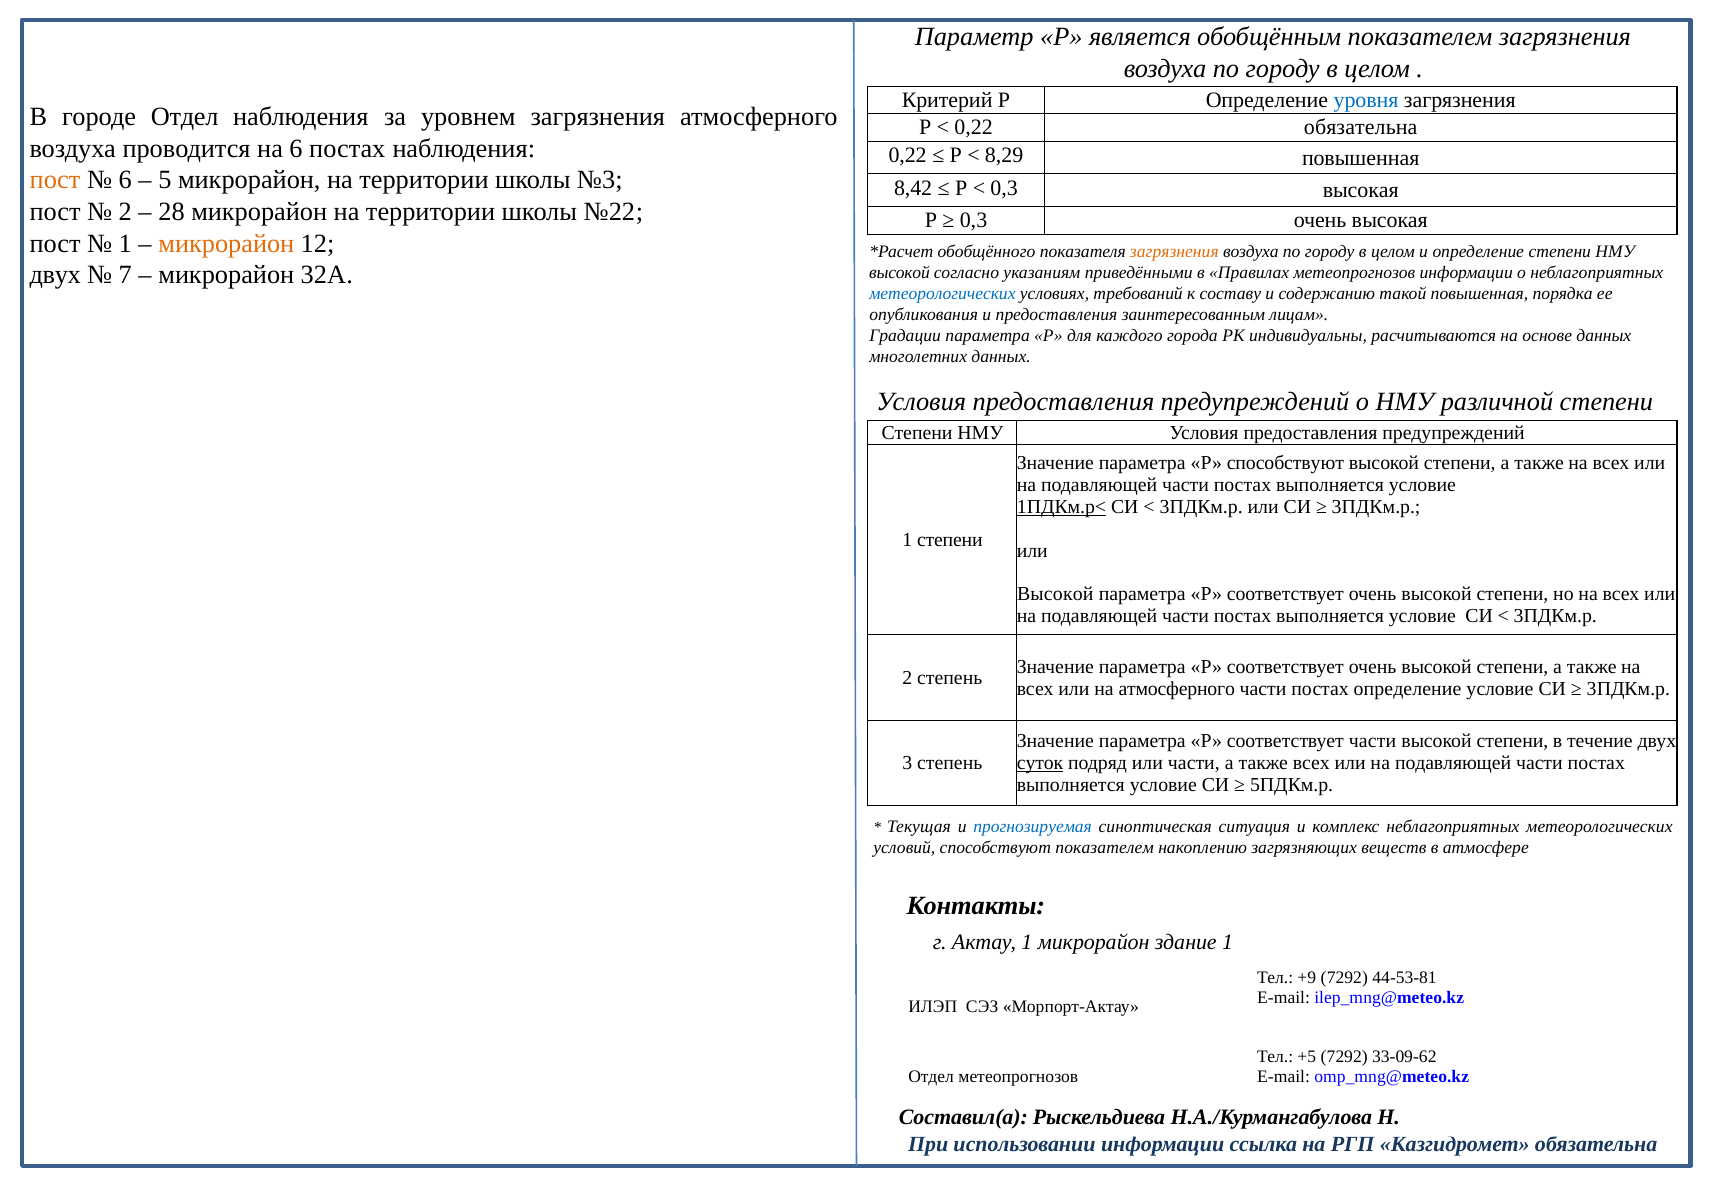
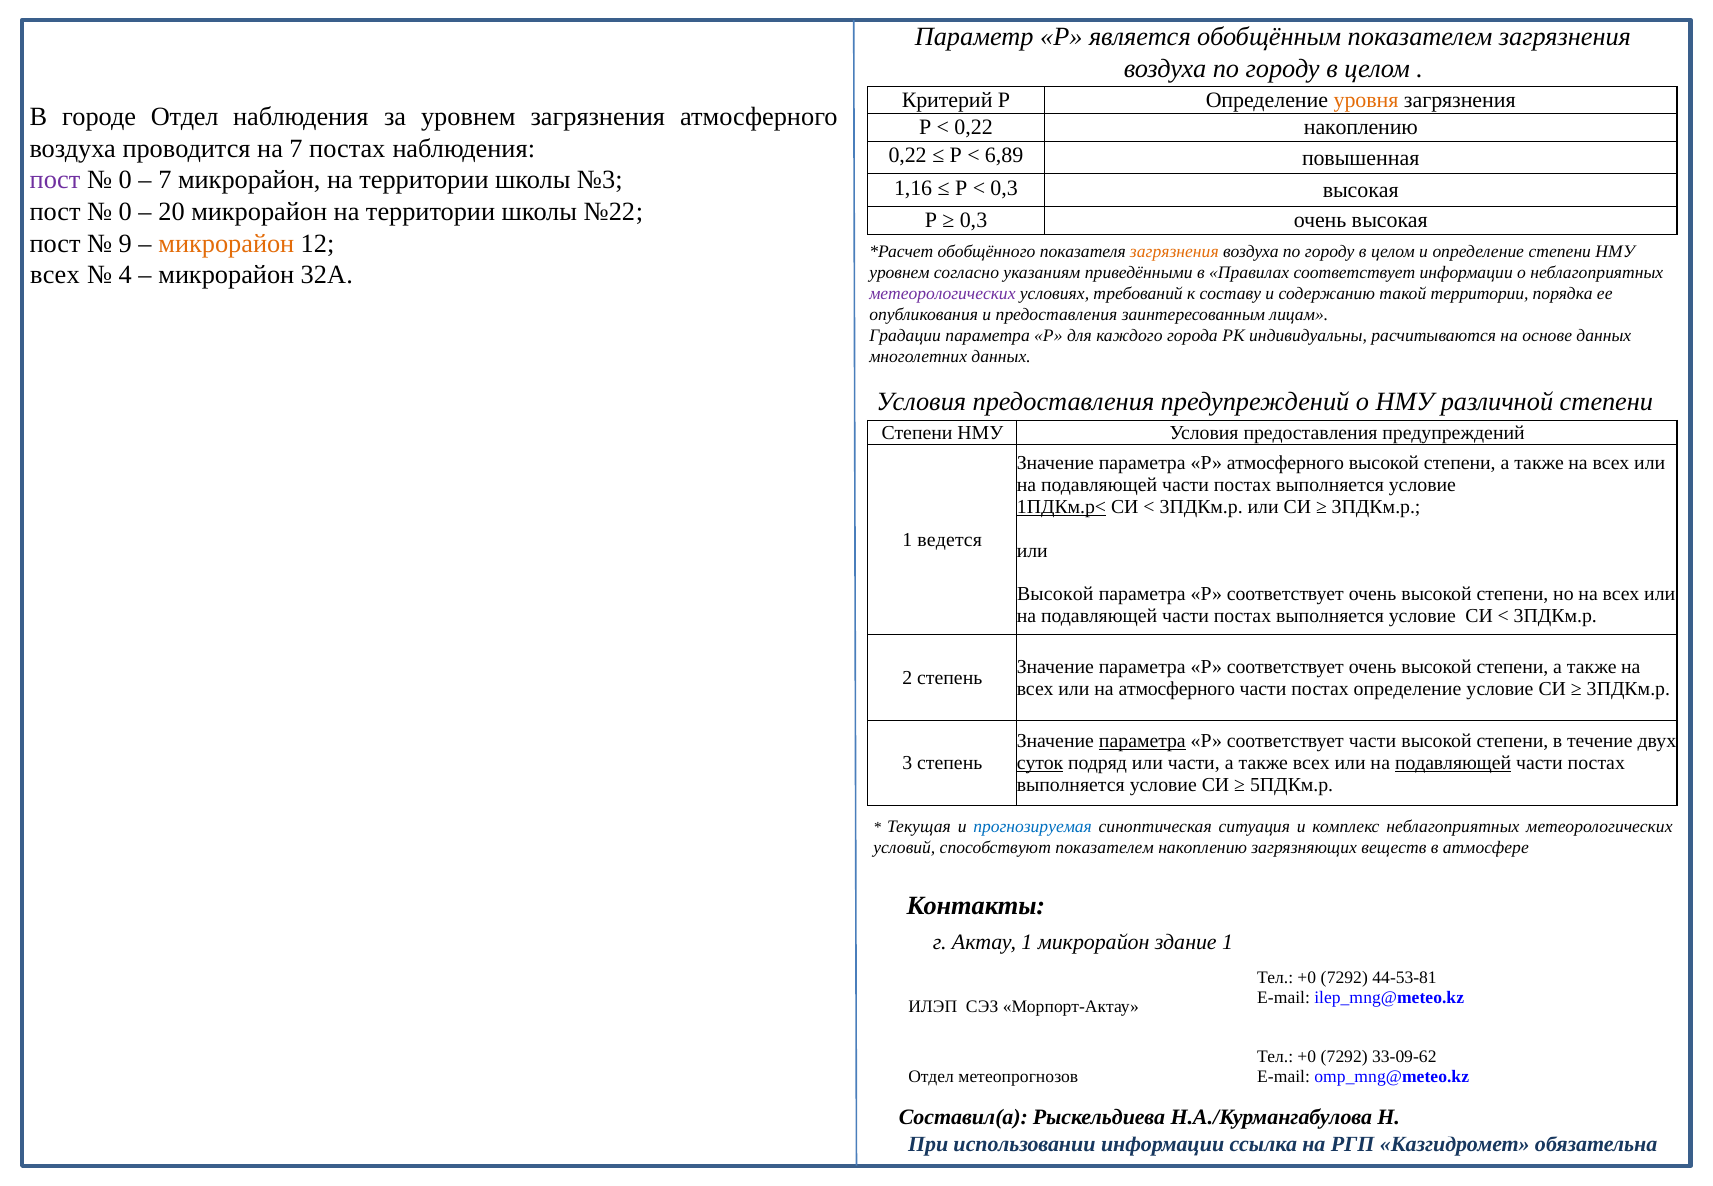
уровня colour: blue -> orange (1366, 100)
0,22 обязательна: обязательна -> накоплению (1361, 127)
на 6: 6 -> 7 (296, 149)
8,29: 8,29 -> 6,89 (1004, 155)
пост colour: orange -> purple (55, 180)
6: 6 -> 0 (125, 180)
5: 5 -> 7 (165, 180)
8,42: 8,42 -> 1,16 (913, 188)
2: 2 -> 0 (125, 212)
28: 28 -> 20 (172, 212)
1: 1 -> 9 (125, 243)
двух: двух -> всех (55, 275)
7: 7 -> 4 (125, 275)
высокой: высокой -> уровнем (899, 273)
Правилах метеопрогнозов: метеопрогнозов -> соответствует (1354, 273)
метеорологических colour: blue -> purple (942, 294)
такой повышенная: повышенная -> территории (1480, 294)
Р способствуют: способствуют -> атмосферного (1285, 463)
1 степени: степени -> ведется (950, 540)
параметра underline: none -> present (1142, 741)
подавляющей underline: none -> present (1453, 763)
+9: +9 -> +0 (1307, 978)
+5: +5 -> +0 (1307, 1057)
